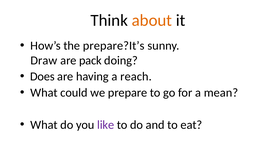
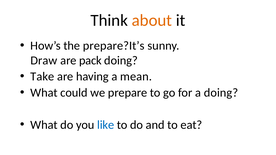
Does: Does -> Take (42, 77)
reach: reach -> mean (136, 77)
a mean: mean -> doing (221, 93)
like colour: purple -> blue (106, 125)
